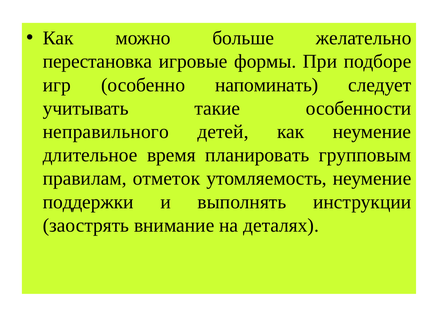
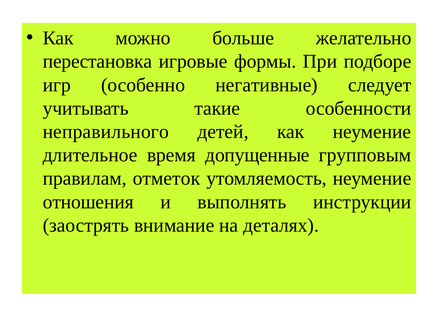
напоминать: напоминать -> негативные (267, 85)
планировать: планировать -> допущенные (257, 155)
поддержки: поддержки -> отношения (88, 202)
